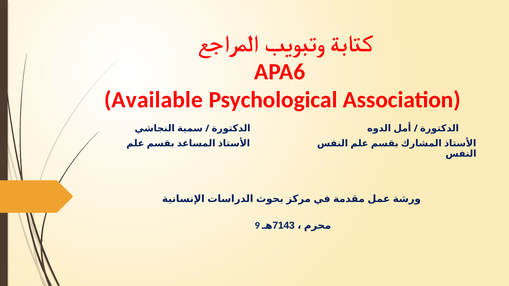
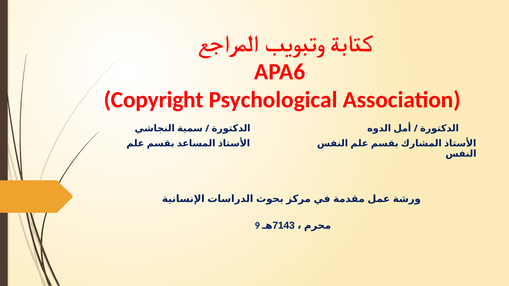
Available: Available -> Copyright (154, 100)
